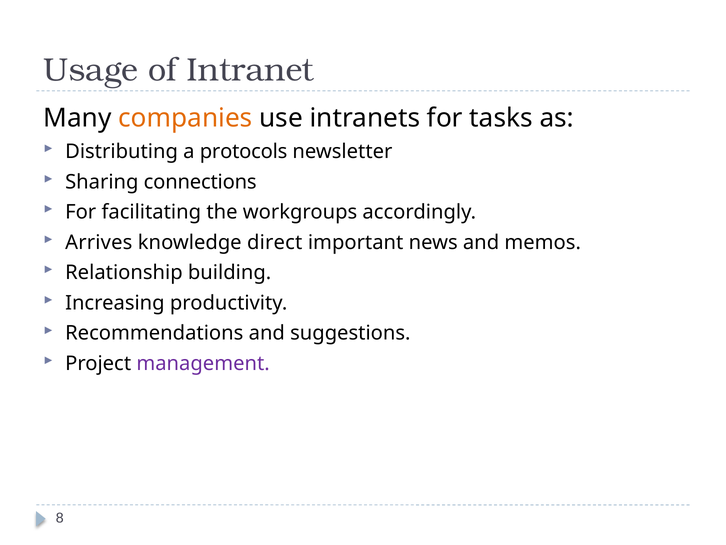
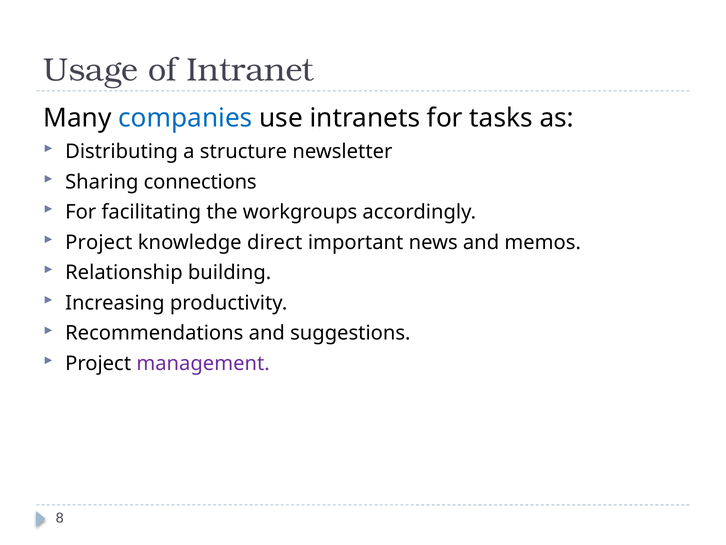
companies colour: orange -> blue (185, 118)
protocols: protocols -> structure (243, 151)
Arrives: Arrives -> Project (99, 242)
